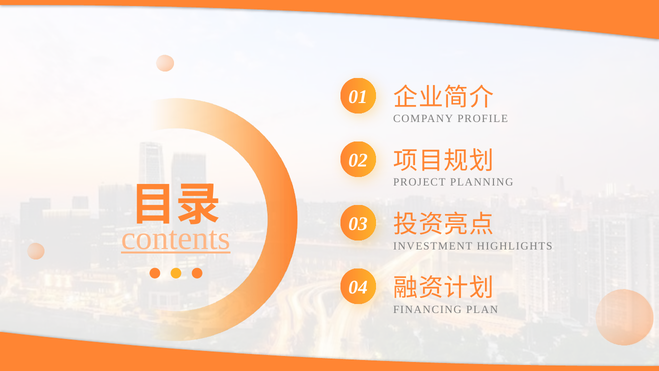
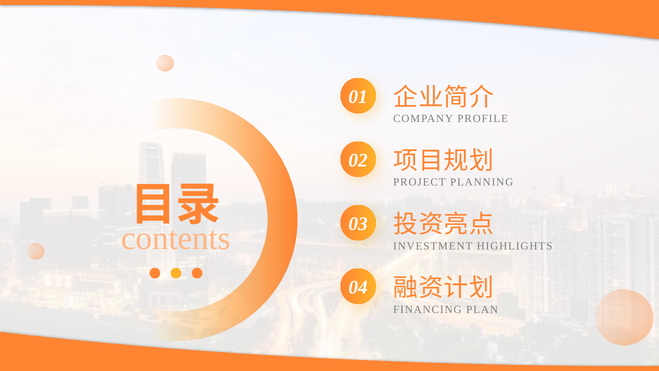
contents underline: present -> none (176, 238)
